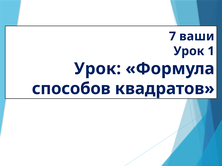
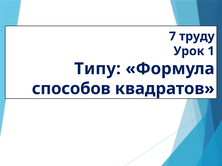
ваши: ваши -> труду (197, 36)
Урок: Урок -> Типу (98, 69)
